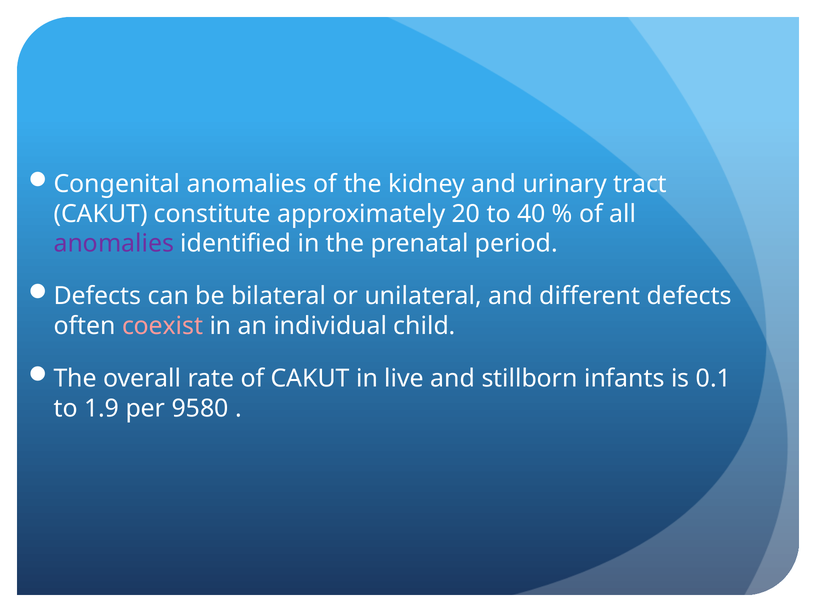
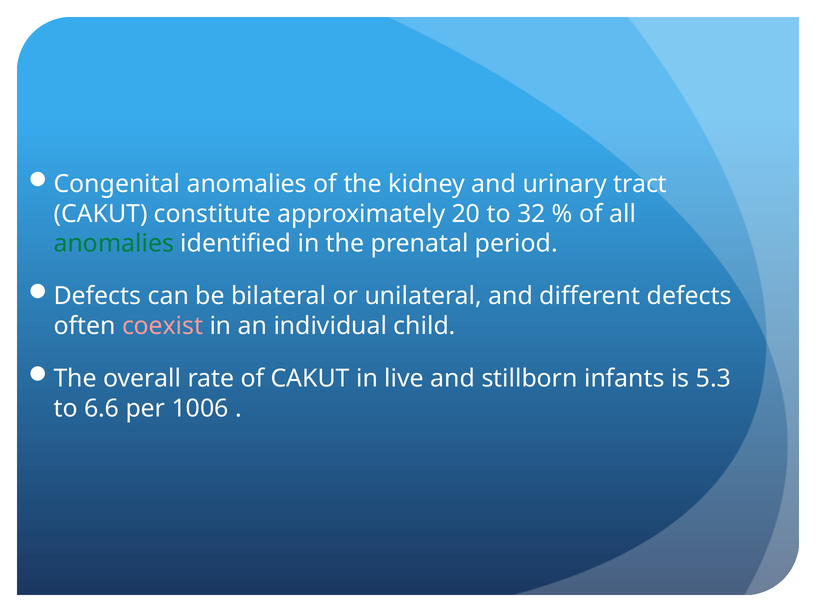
40: 40 -> 32 (531, 214)
anomalies colour: purple -> green (114, 244)
0.1: 0.1 -> 5.3 (713, 379)
1.9: 1.9 -> 6.6 (102, 409)
9580: 9580 -> 1006 (200, 409)
